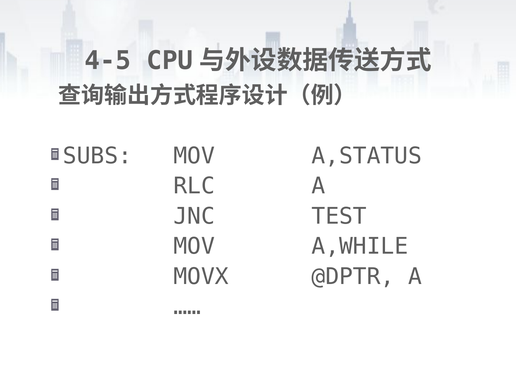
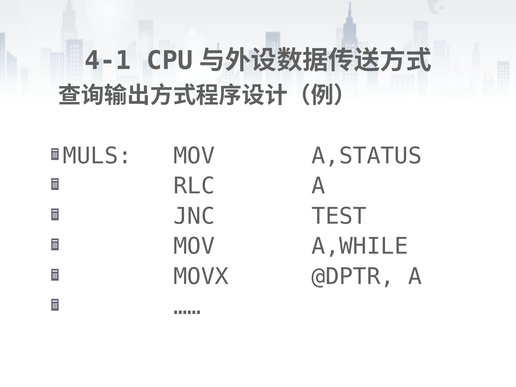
4-5: 4-5 -> 4-1 (108, 61)
SUBS: SUBS -> MULS (97, 156)
